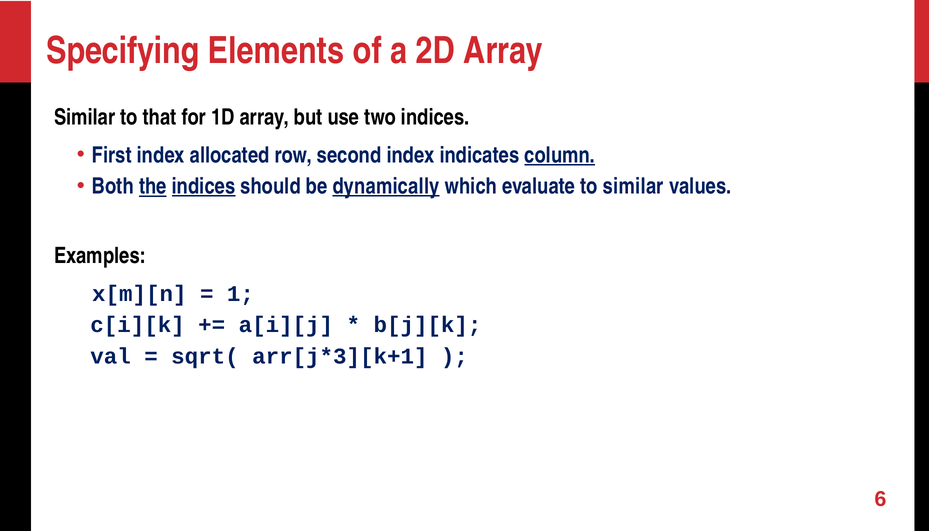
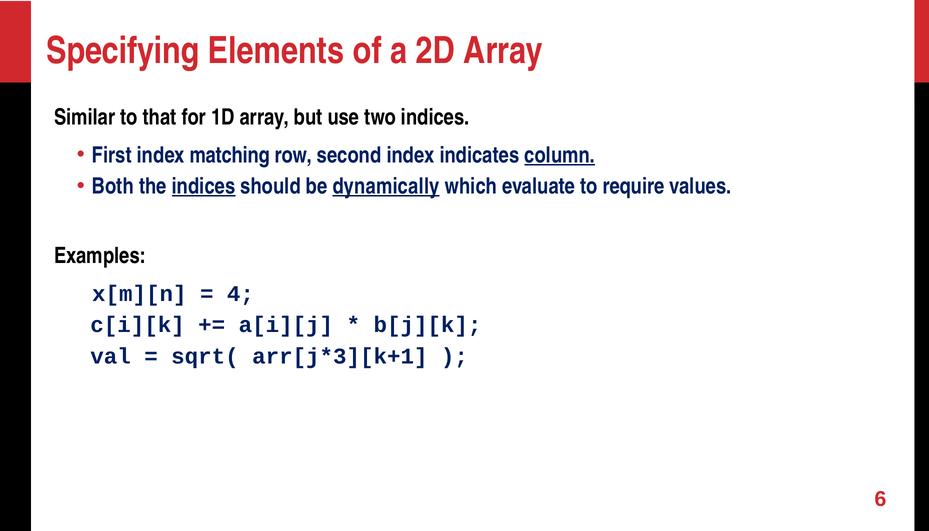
allocated: allocated -> matching (230, 155)
the underline: present -> none (153, 187)
to similar: similar -> require (633, 187)
1: 1 -> 4 (240, 294)
